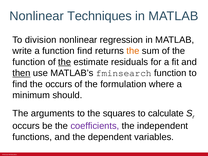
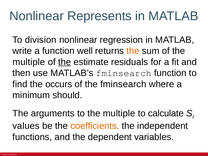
Techniques: Techniques -> Represents (99, 16)
function find: find -> well (85, 51)
function: function -> multiple (29, 62)
then underline: present -> none (21, 73)
the formulation: formulation -> fminsearch (123, 84)
to the squares: squares -> multiple (119, 113)
occurs: occurs -> values (26, 126)
coefficients colour: purple -> orange (95, 126)
